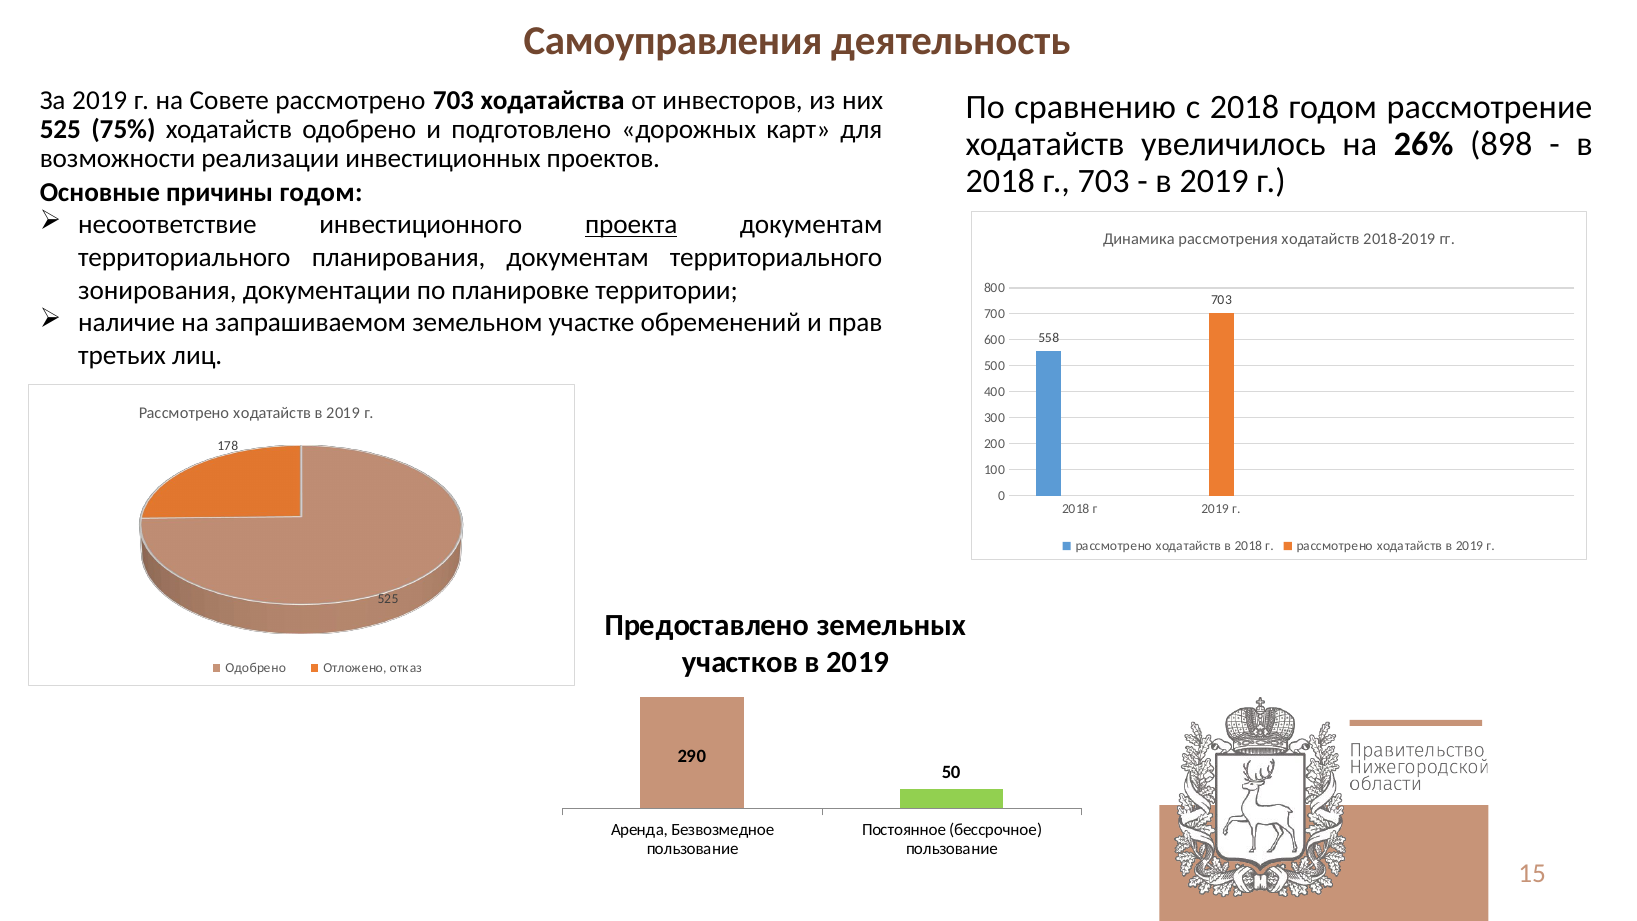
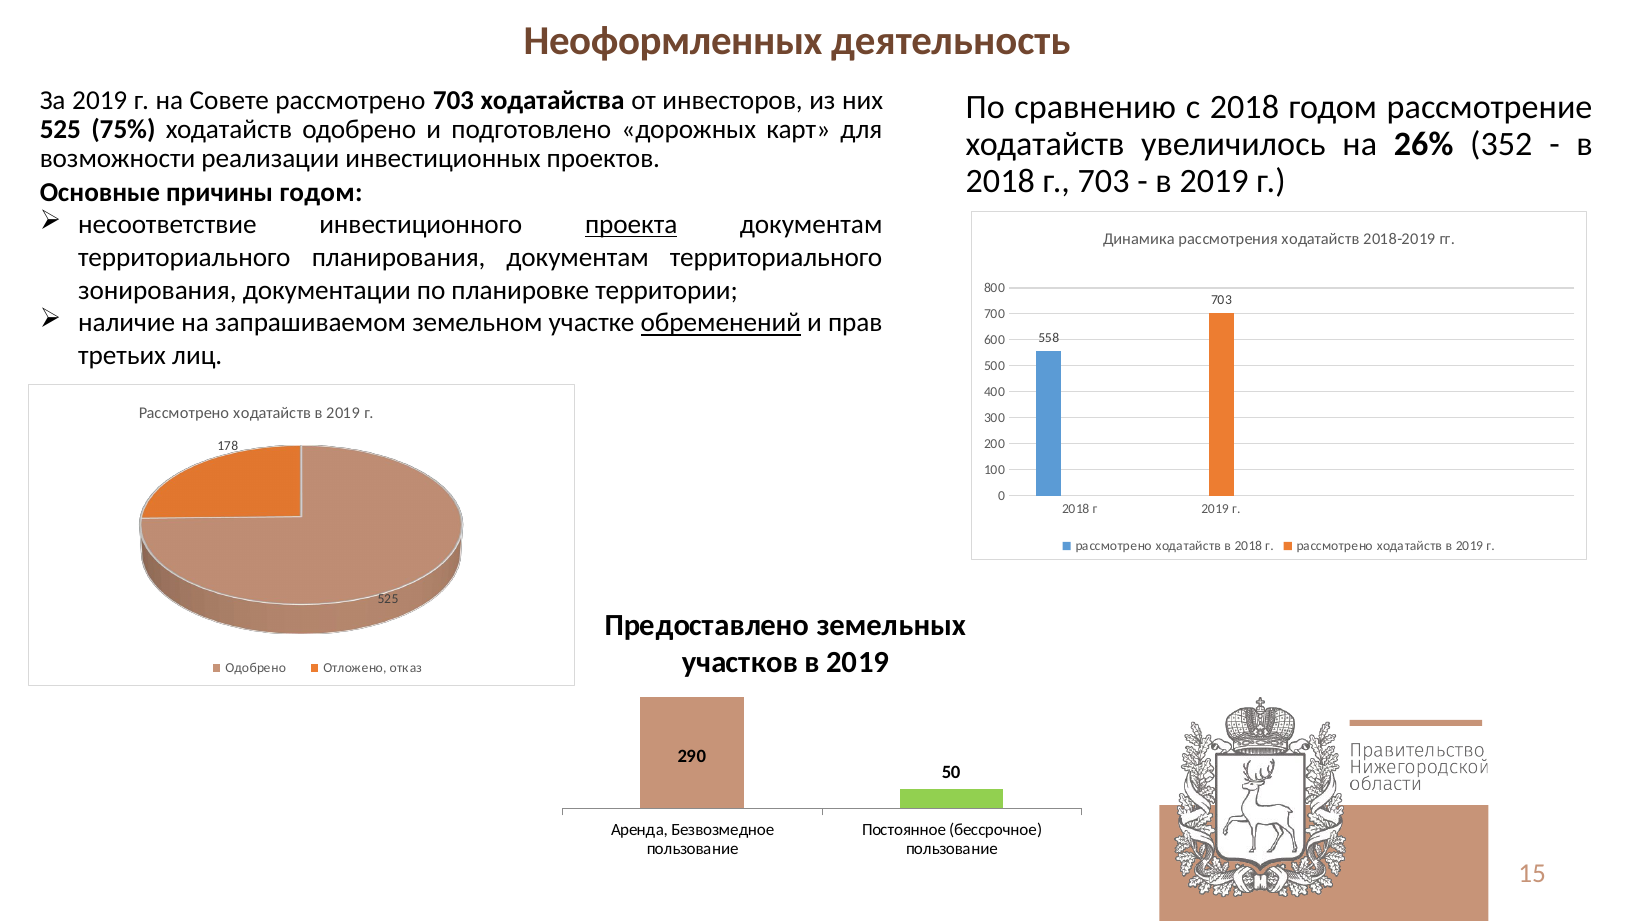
Самоуправления: Самоуправления -> Неоформленных (673, 41)
898: 898 -> 352 (1501, 144)
обременений underline: none -> present (721, 323)
